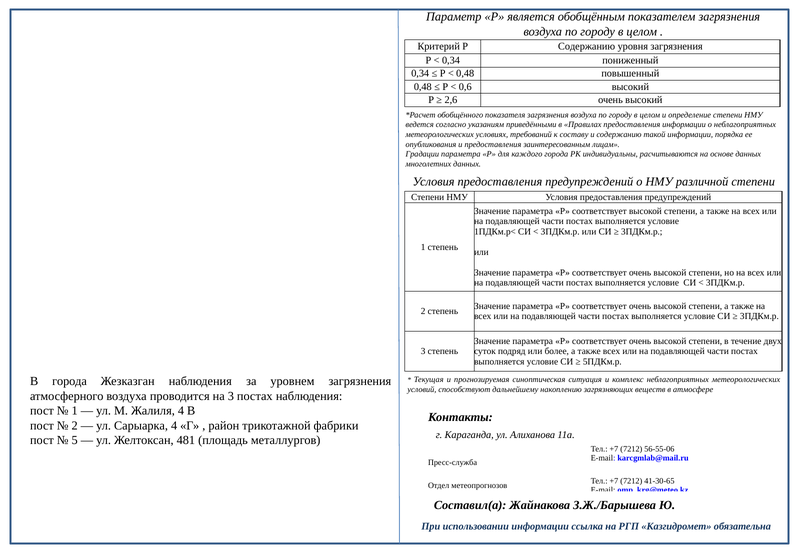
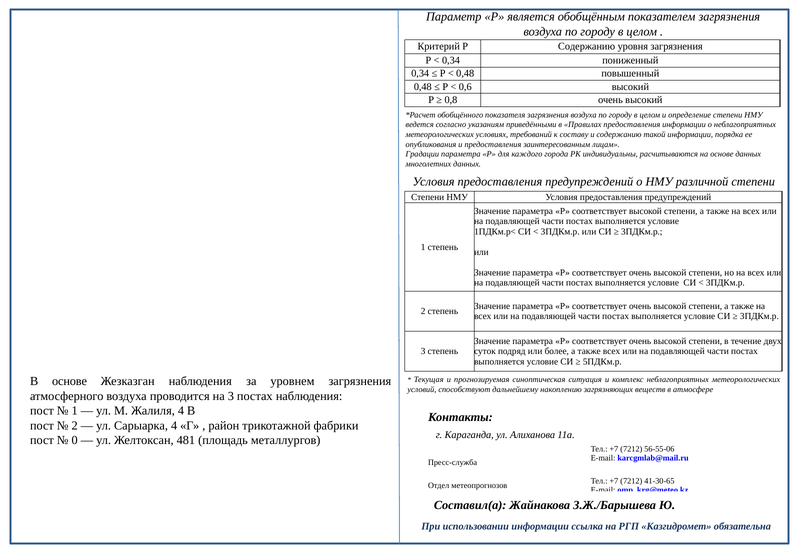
2,6: 2,6 -> 0,8 (451, 100)
В города: города -> основе (70, 381)
5: 5 -> 0 (75, 440)
